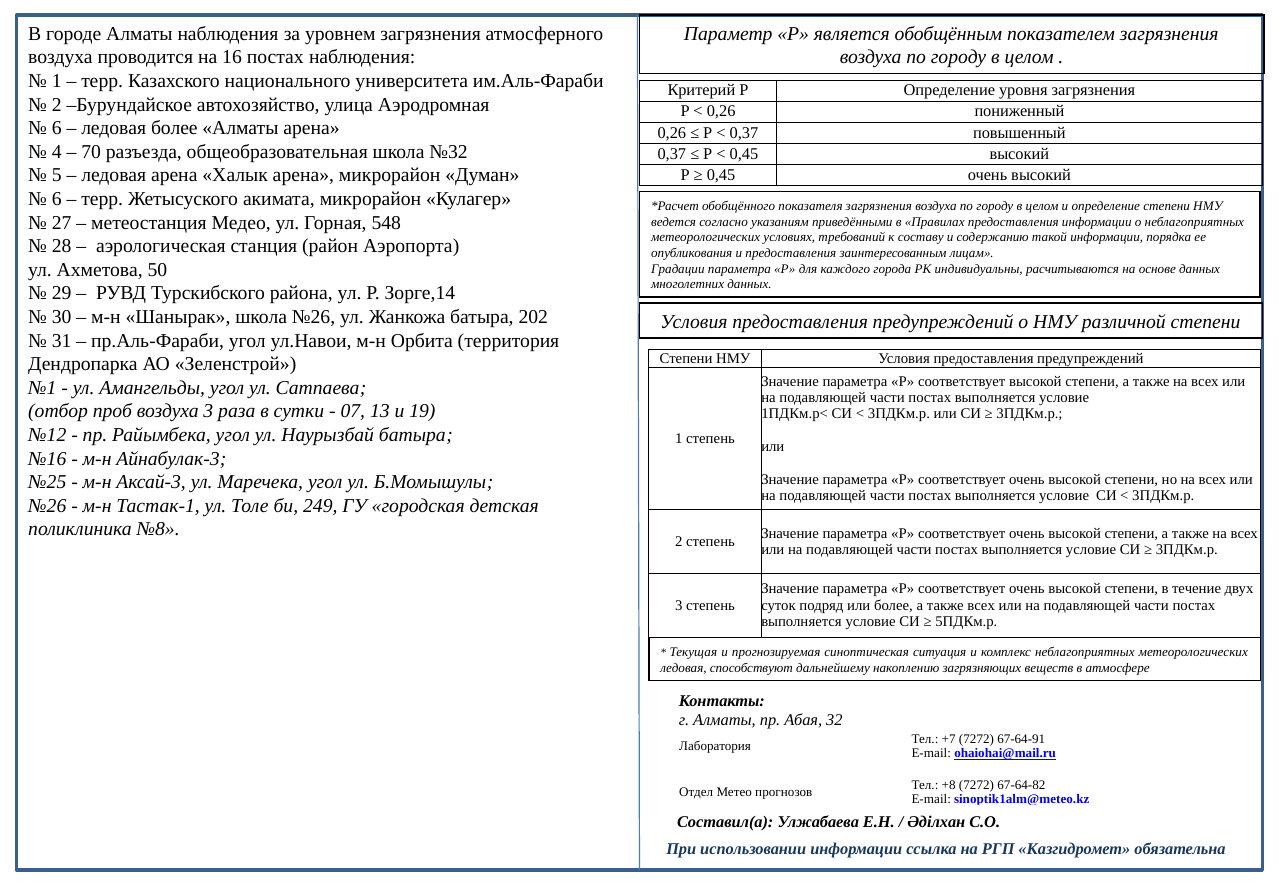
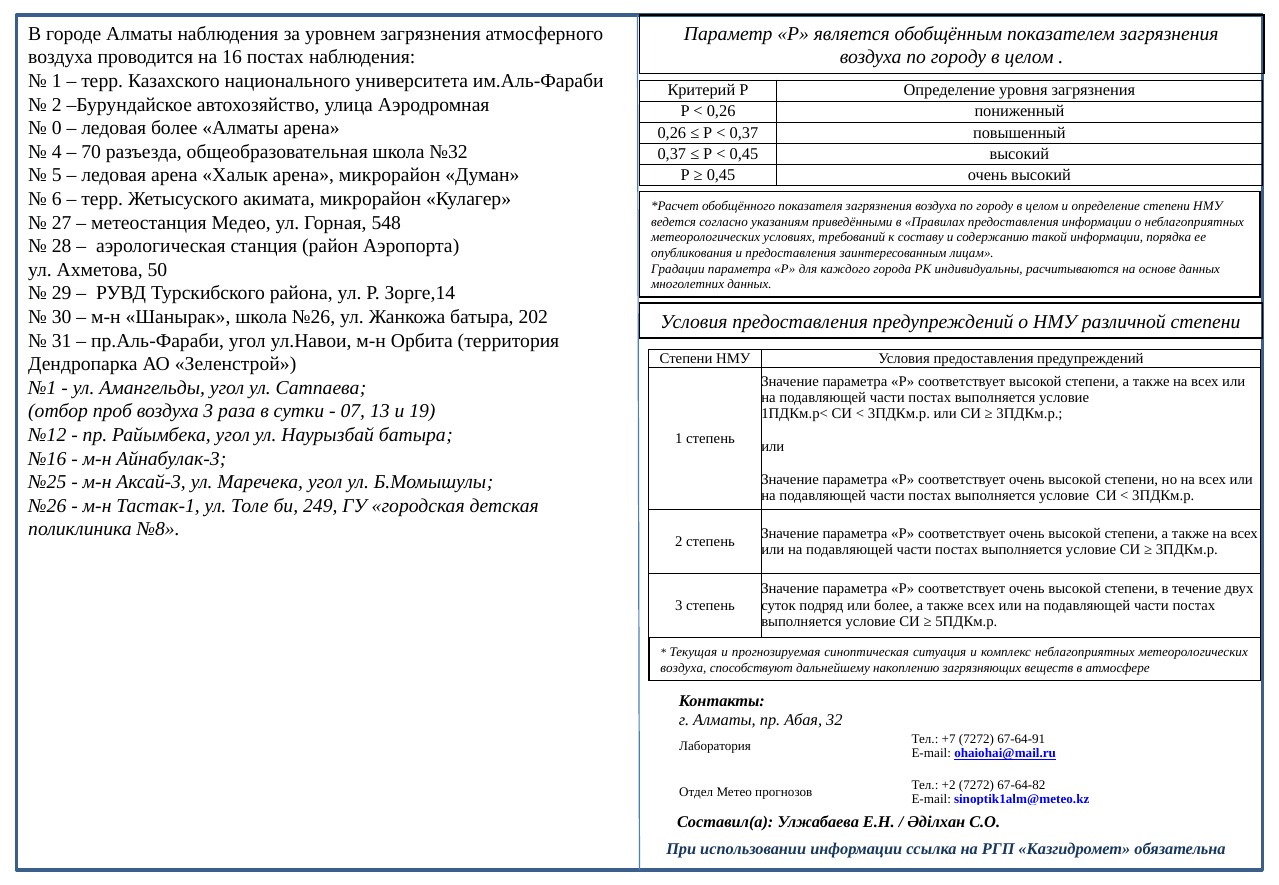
6: 6 -> 0 (57, 128)
ледовая: ледовая -> воздуха (683, 668)
+8: +8 -> +2 (949, 785)
